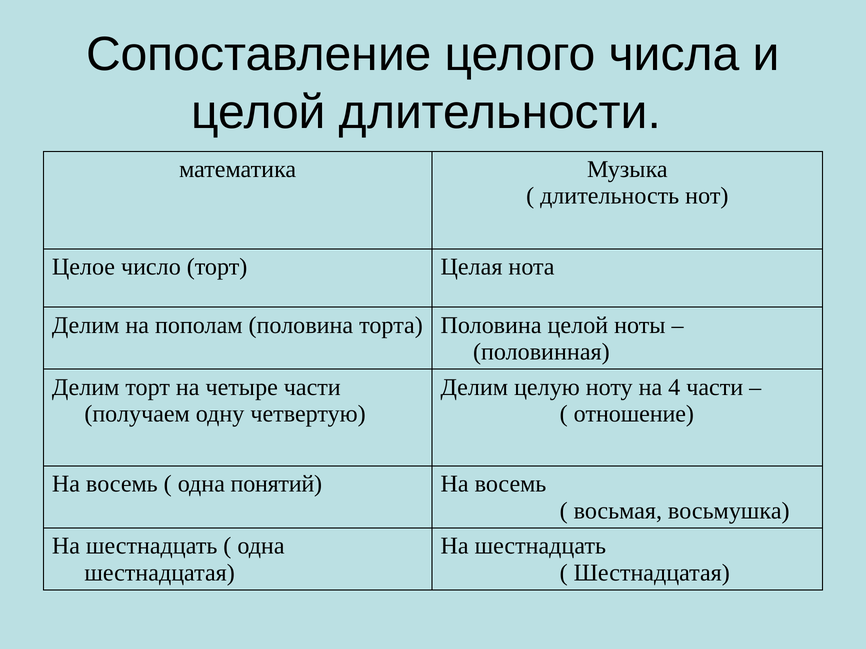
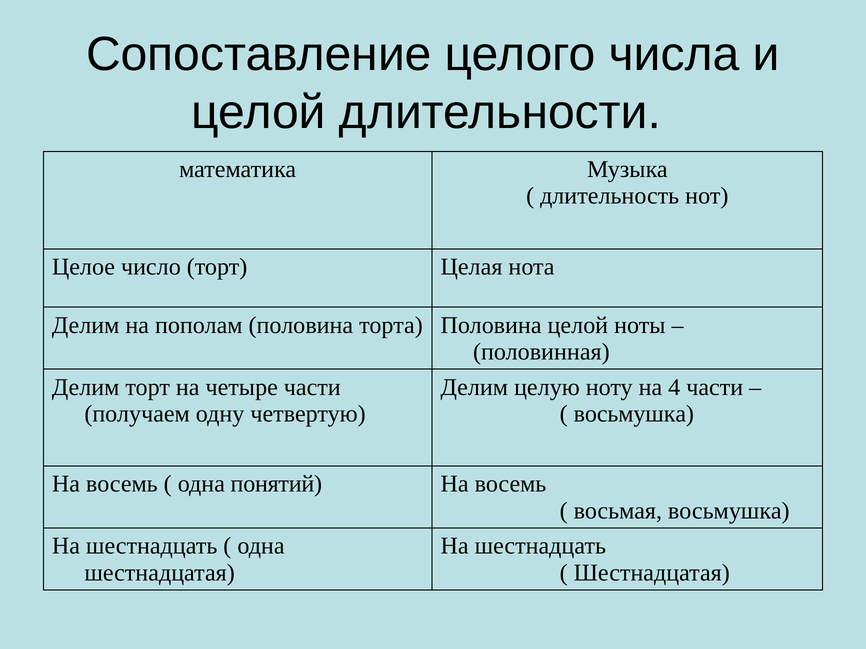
отношение: отношение -> восьмушка (634, 414)
